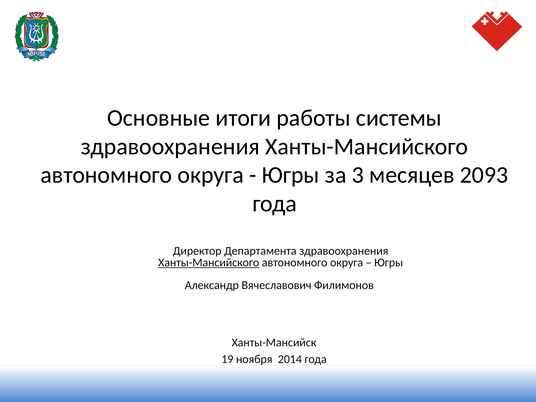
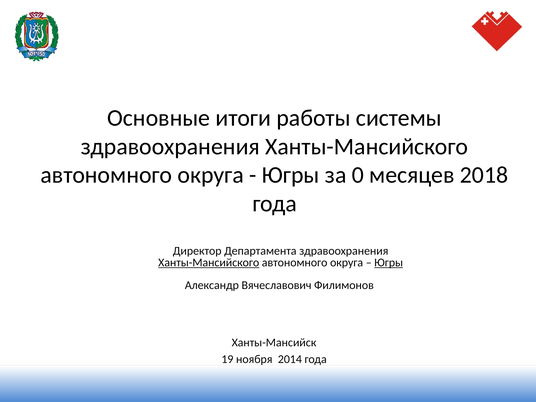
3: 3 -> 0 (358, 175)
2093: 2093 -> 2018 (484, 175)
Югры underline: none -> present (389, 262)
